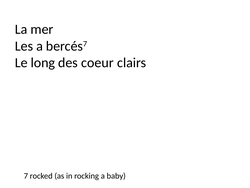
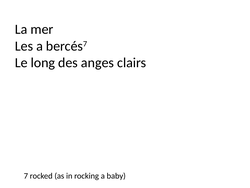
coeur: coeur -> anges (97, 63)
